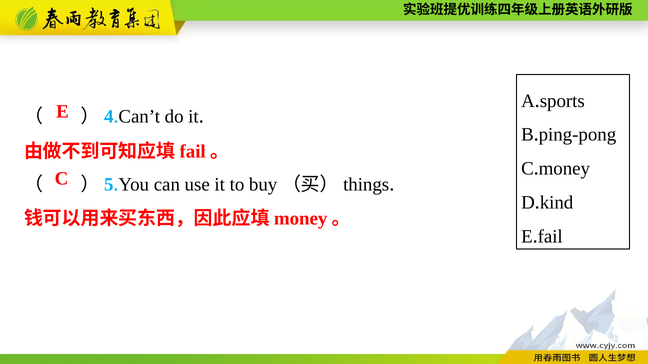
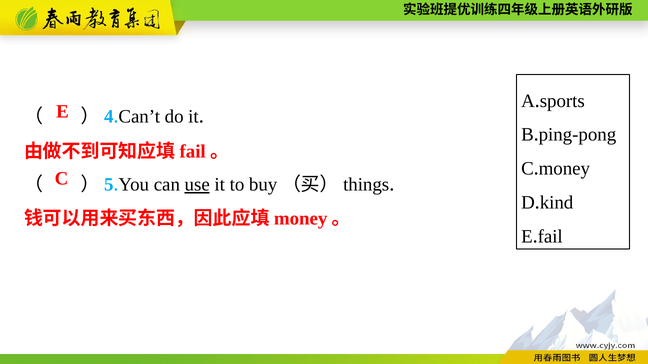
use underline: none -> present (197, 185)
